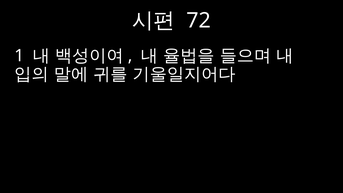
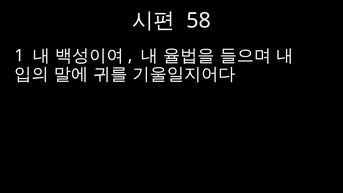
72: 72 -> 58 (199, 21)
